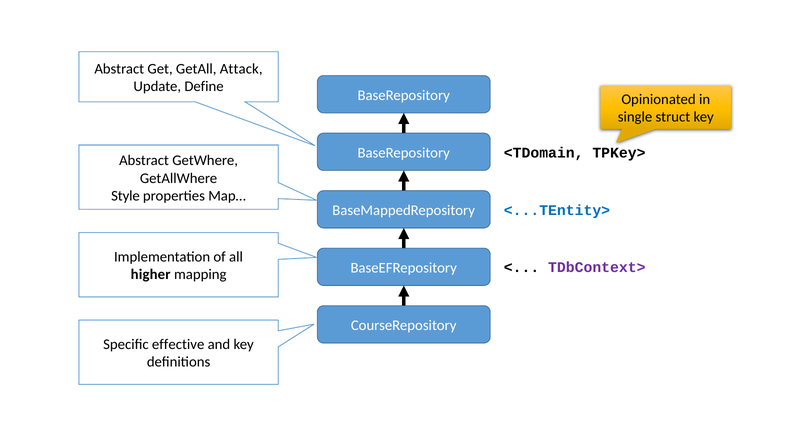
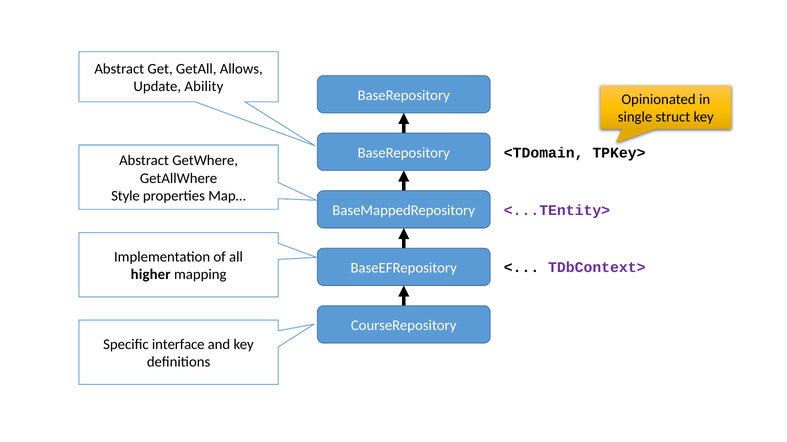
Attack: Attack -> Allows (241, 69)
Define: Define -> Ability (204, 87)
<...TEntity> colour: blue -> purple (557, 211)
effective: effective -> interface (178, 345)
